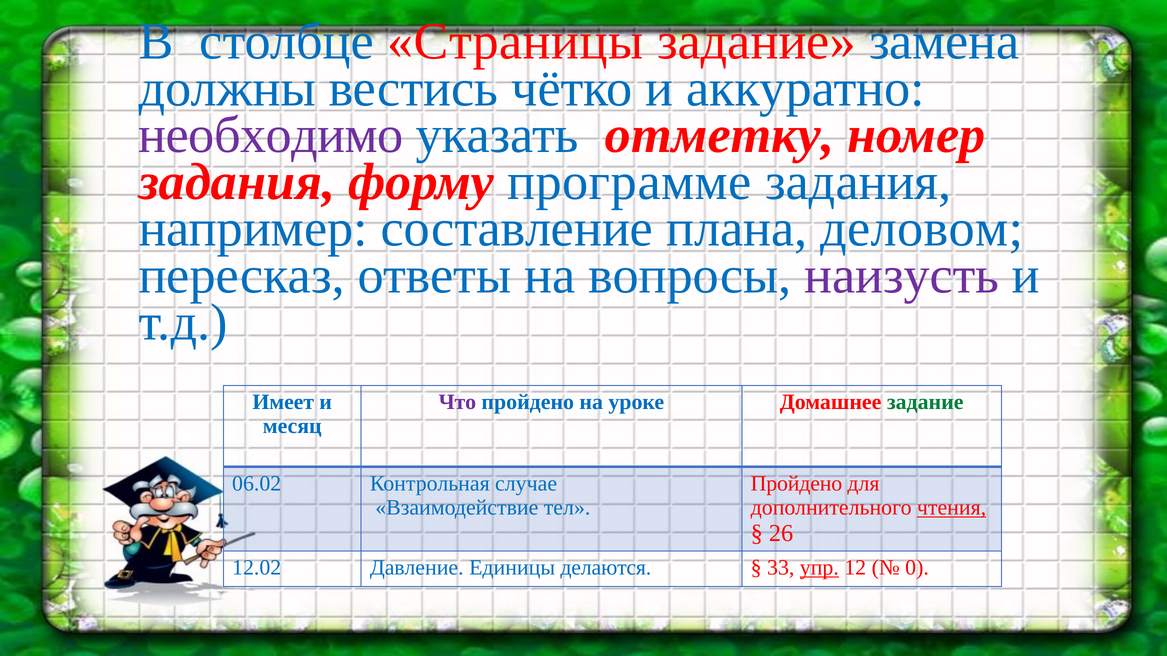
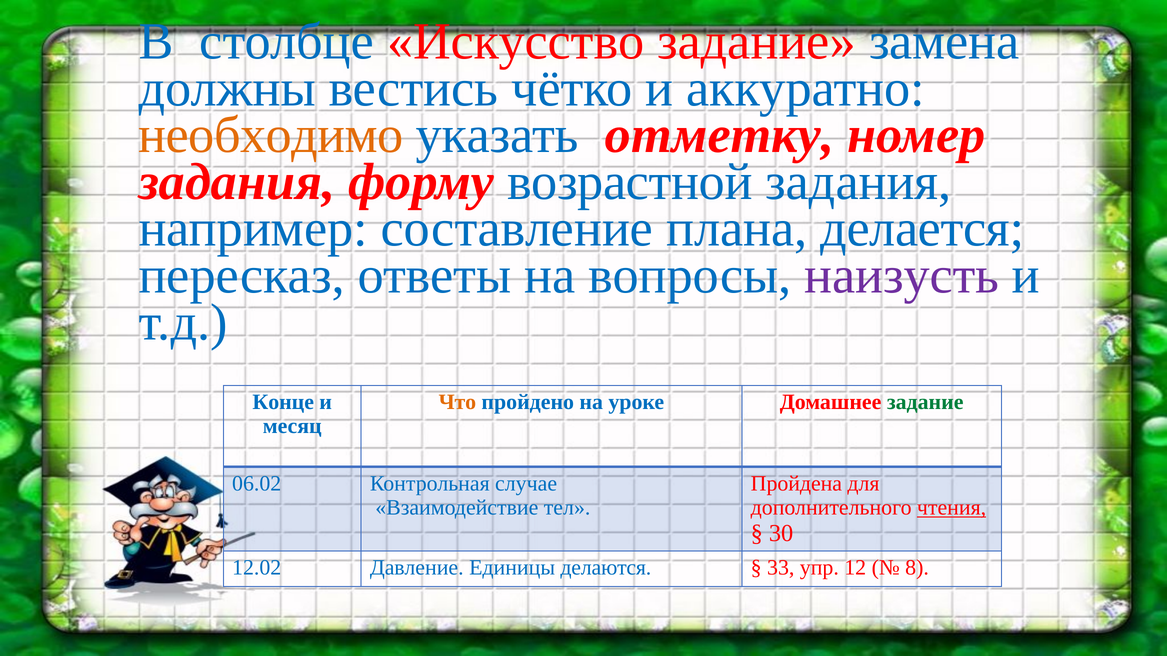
Страницы: Страницы -> Искусство (516, 42)
необходимо colour: purple -> orange (271, 135)
программе: программе -> возрастной (630, 182)
деловом: деловом -> делается (922, 229)
Имеет: Имеет -> Конце (283, 402)
Что colour: purple -> orange (457, 402)
Пройдено: Пройдено -> Пройдена (796, 484)
26: 26 -> 30 (781, 534)
упр underline: present -> none (819, 568)
0: 0 -> 8 (917, 568)
